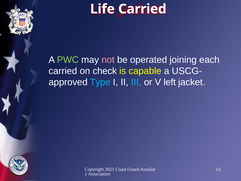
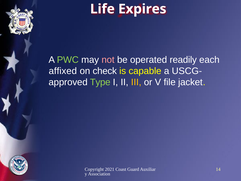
Life Carried: Carried -> Expires (142, 9)
joining: joining -> readily (183, 60)
carried: carried -> affixed (63, 71)
Type colour: light blue -> light green (100, 82)
III colour: light blue -> yellow (136, 82)
left: left -> file (170, 82)
